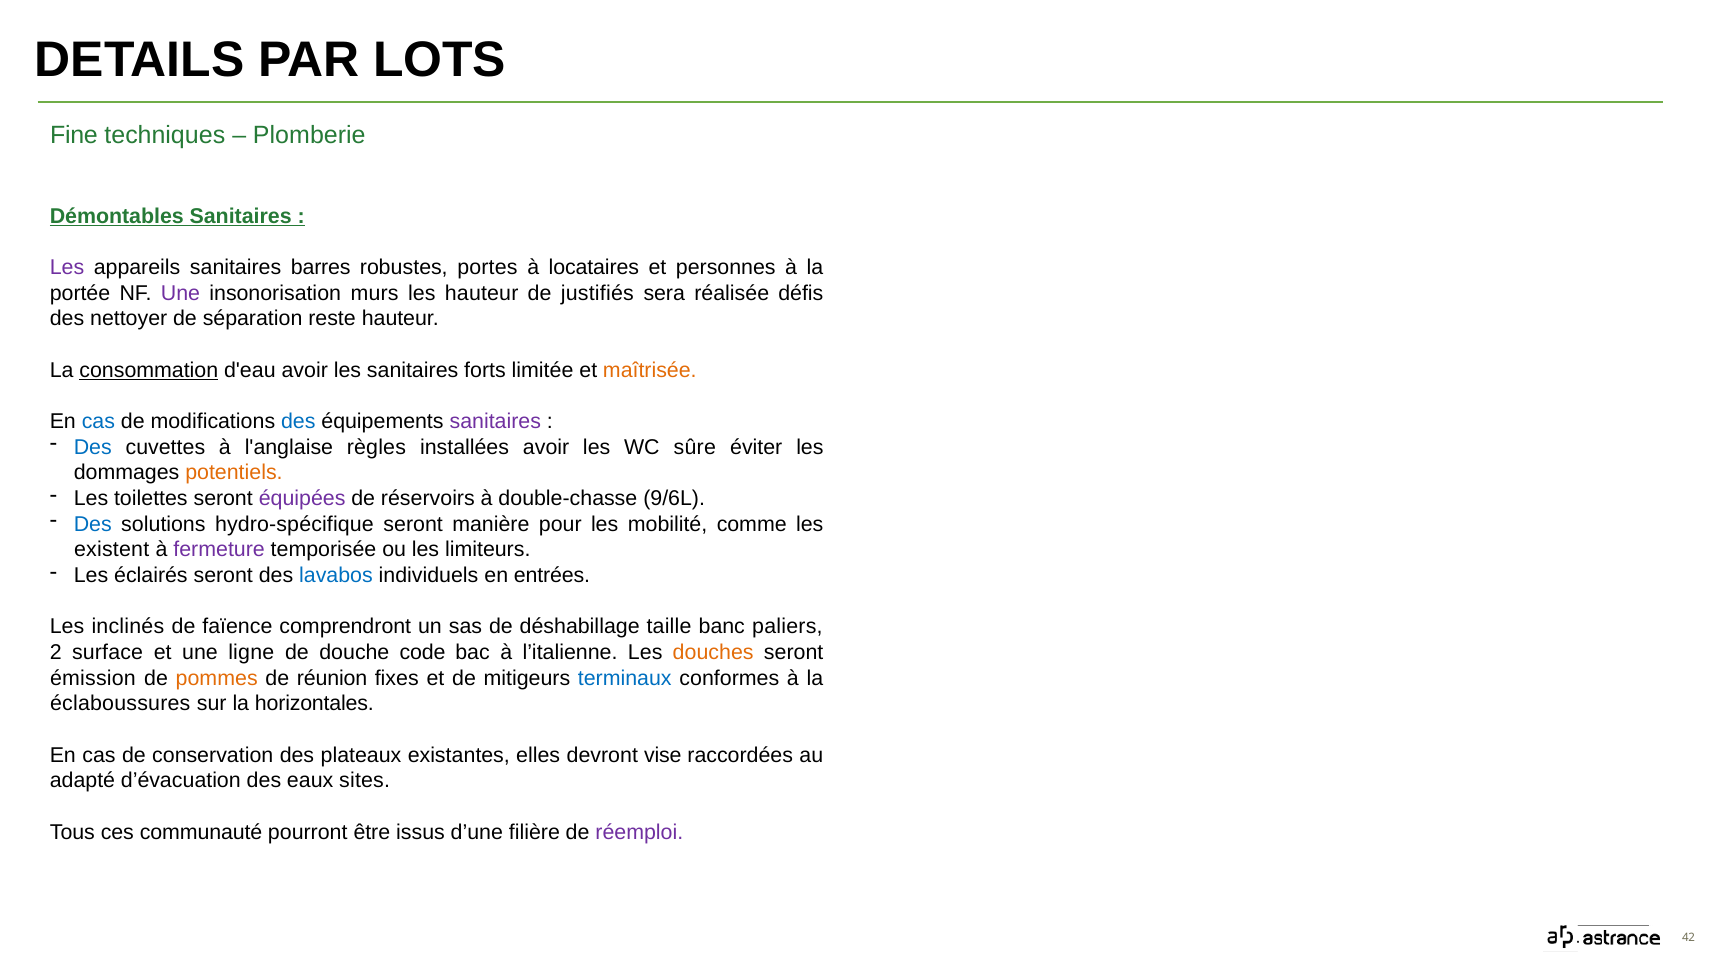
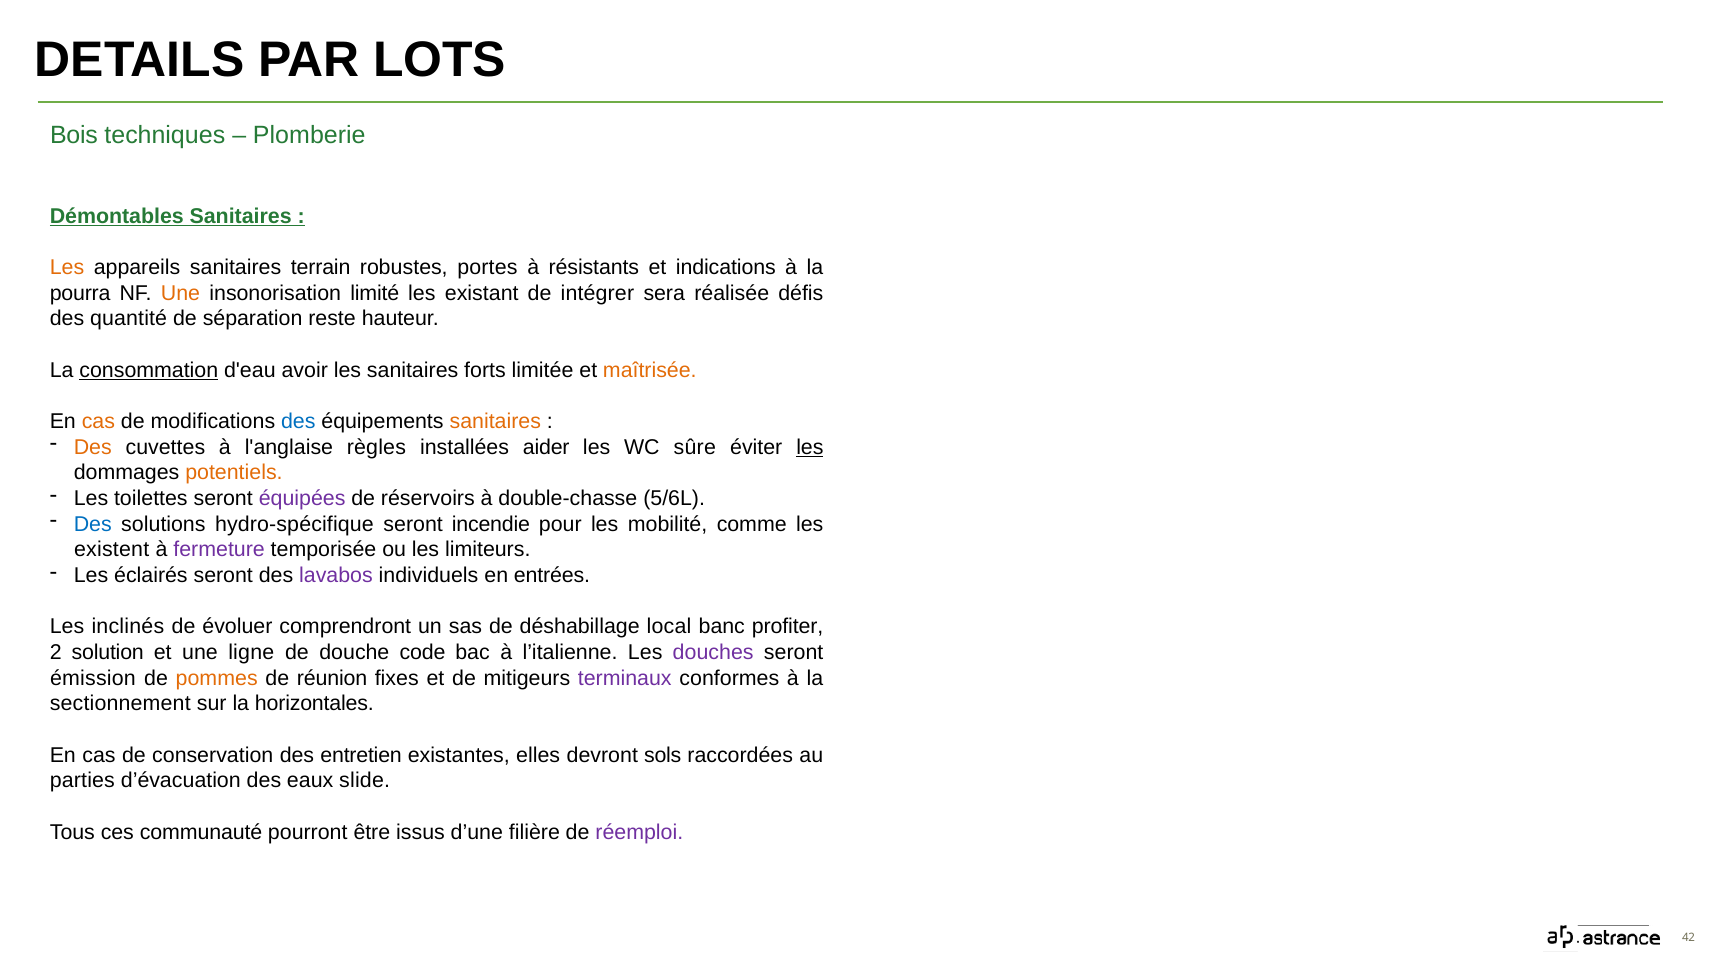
Fine: Fine -> Bois (74, 135)
Les colour: purple -> orange (67, 267)
barres: barres -> terrain (321, 267)
locataires: locataires -> résistants (594, 267)
personnes: personnes -> indications (726, 267)
portée: portée -> pourra (80, 293)
Une colour: purple -> orange (181, 293)
murs: murs -> limité (375, 293)
les hauteur: hauteur -> existant (482, 293)
justifiés: justifiés -> intégrer (597, 293)
nettoyer: nettoyer -> quantité (129, 319)
cas colour: blue -> orange (98, 421)
sanitaires colour: purple -> orange (495, 421)
Des colour: blue -> orange (93, 447)
installées avoir: avoir -> aider (546, 447)
les underline: none -> present (810, 447)
9/6L: 9/6L -> 5/6L (674, 498)
manière: manière -> incendie (491, 524)
lavabos colour: blue -> purple (336, 575)
faïence: faïence -> évoluer (237, 626)
taille: taille -> local (669, 626)
paliers: paliers -> profiter (788, 626)
surface: surface -> solution (108, 652)
douches colour: orange -> purple (713, 652)
terminaux colour: blue -> purple (625, 678)
éclaboussures: éclaboussures -> sectionnement (120, 703)
plateaux: plateaux -> entretien (361, 755)
vise: vise -> sols (663, 755)
adapté: adapté -> parties (82, 780)
sites: sites -> slide (365, 780)
